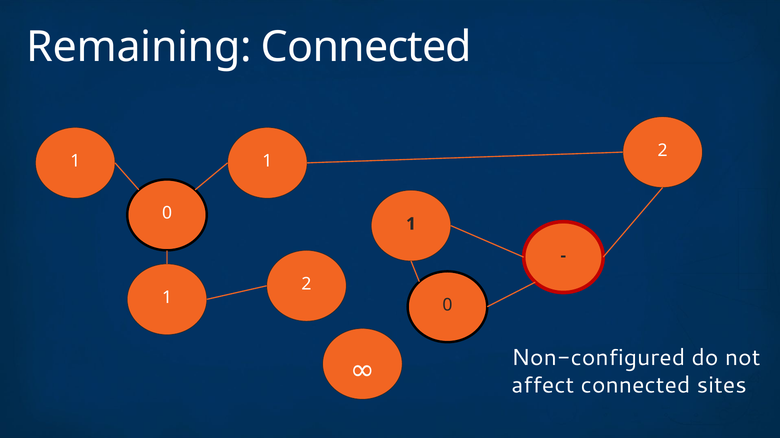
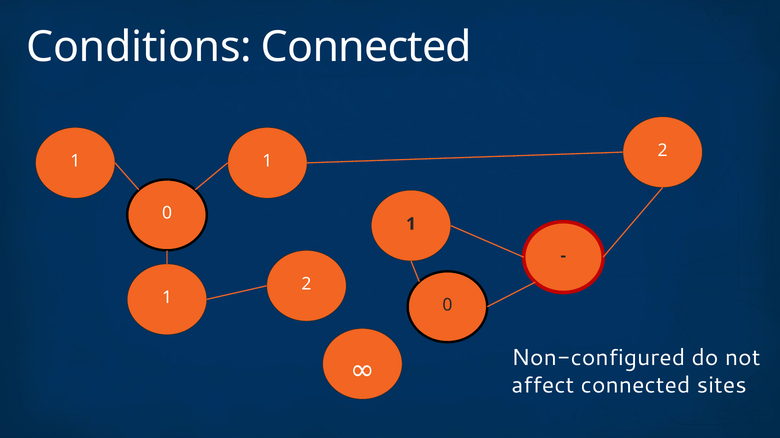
Remaining: Remaining -> Conditions (139, 47)
